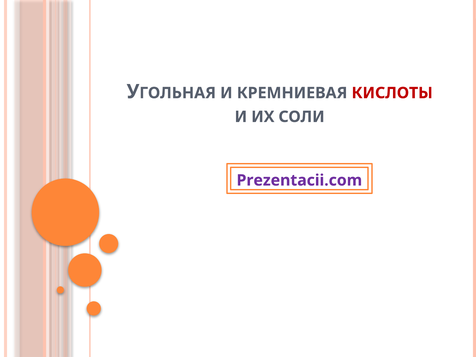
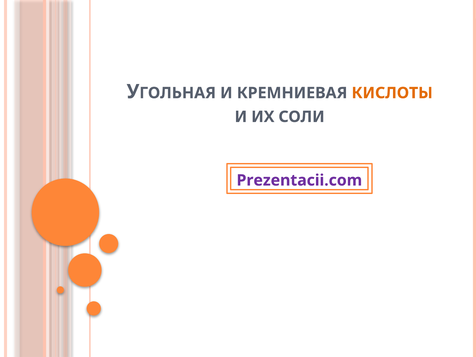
КИСЛОТЫ colour: red -> orange (392, 93)
